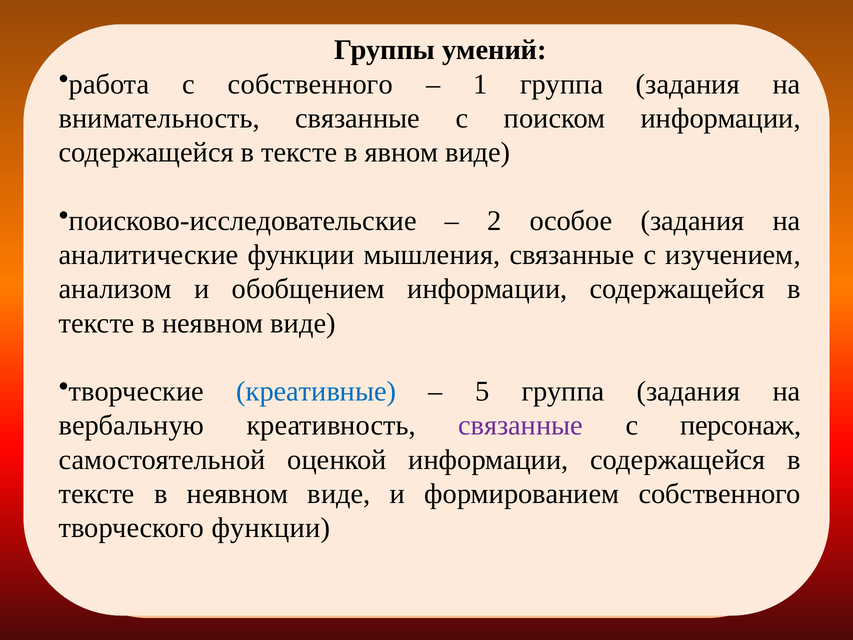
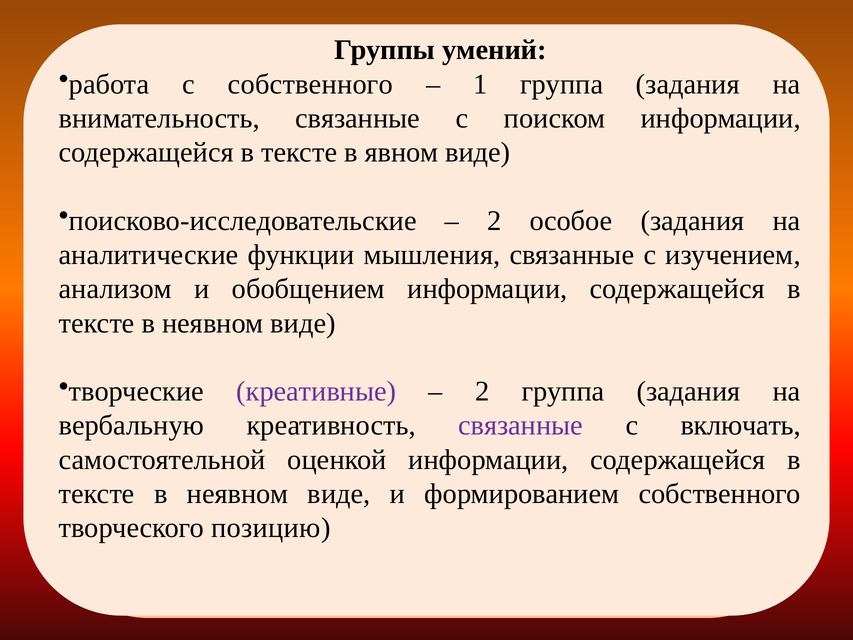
креативные colour: blue -> purple (316, 391)
5: 5 -> 2 (482, 391)
персонаж: персонаж -> включать (741, 425)
творческого функции: функции -> позицию (271, 528)
